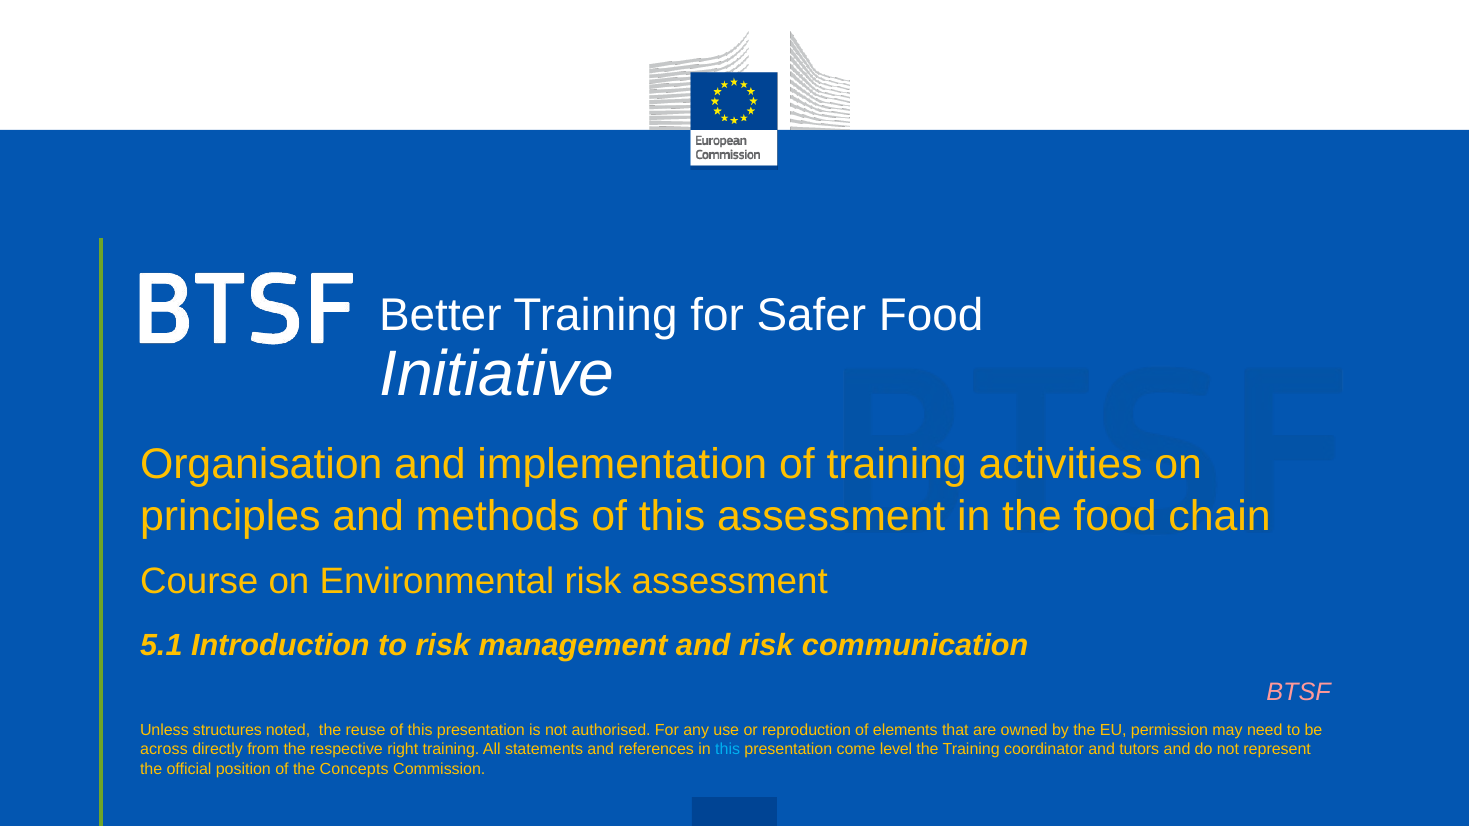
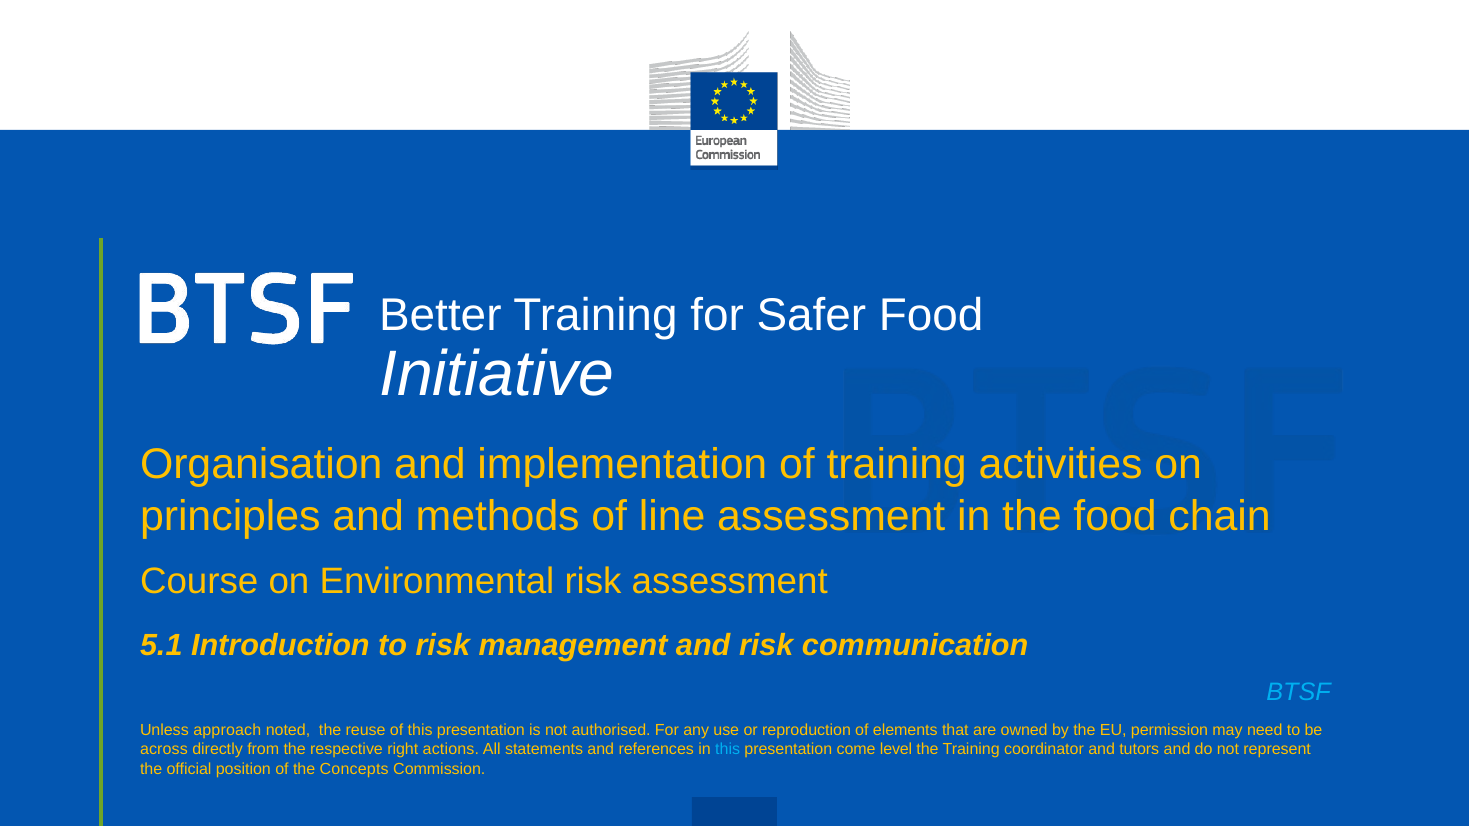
methods of this: this -> line (672, 516)
BTSF colour: pink -> light blue (1299, 692)
structures: structures -> approach (227, 731)
right training: training -> actions (451, 750)
